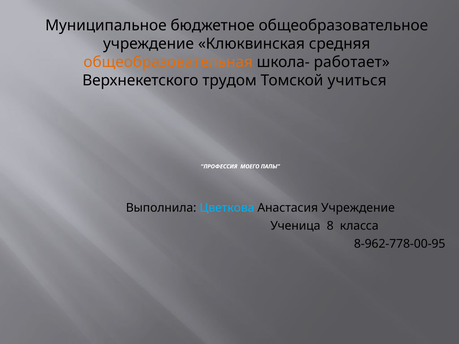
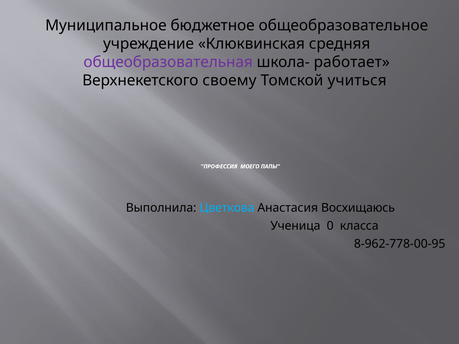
общеобразовательная colour: orange -> purple (168, 62)
трудом: трудом -> своему (229, 81)
Анастасия Учреждение: Учреждение -> Восхищаюсь (358, 208)
8: 8 -> 0 (330, 226)
